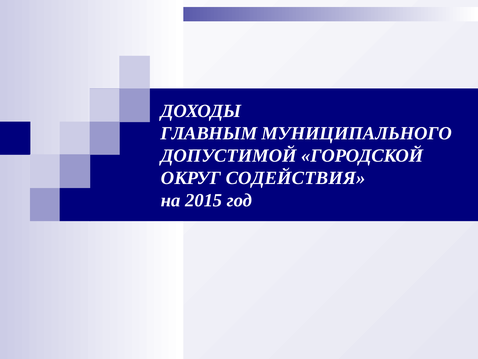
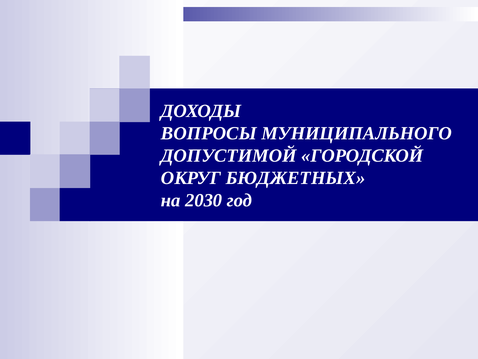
ГЛАВНЫМ: ГЛАВНЫМ -> ВОПРОСЫ (209, 133)
СОДЕЙСТВИЯ: СОДЕЙСТВИЯ -> БЮДЖЕТНЫХ (296, 178)
2015: 2015 -> 2030 (204, 200)
